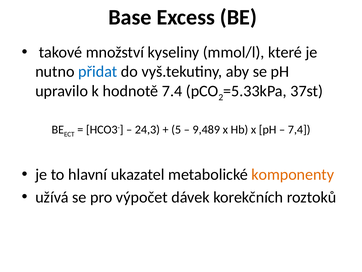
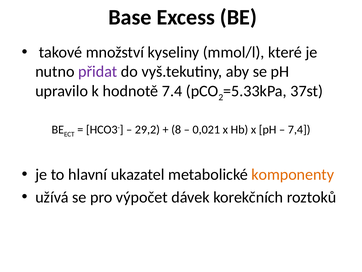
přidat colour: blue -> purple (98, 71)
24,3: 24,3 -> 29,2 (147, 129)
5: 5 -> 8 (176, 129)
9,489: 9,489 -> 0,021 (206, 129)
